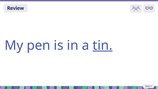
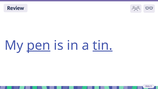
pen underline: none -> present (38, 45)
